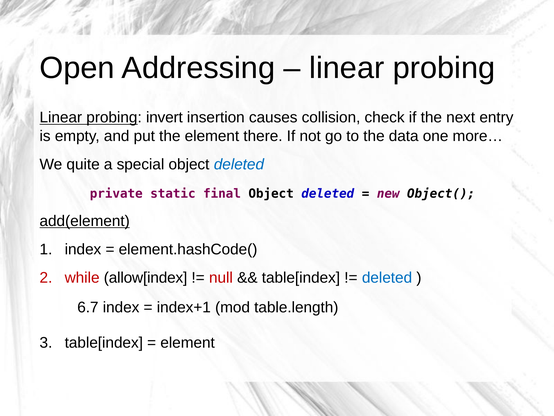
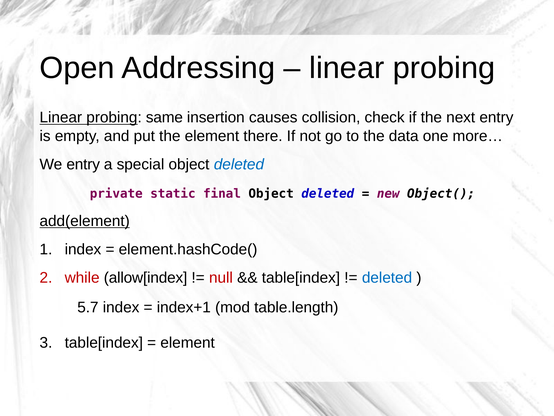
invert: invert -> same (164, 117)
We quite: quite -> entry (83, 164)
6.7: 6.7 -> 5.7 (88, 307)
